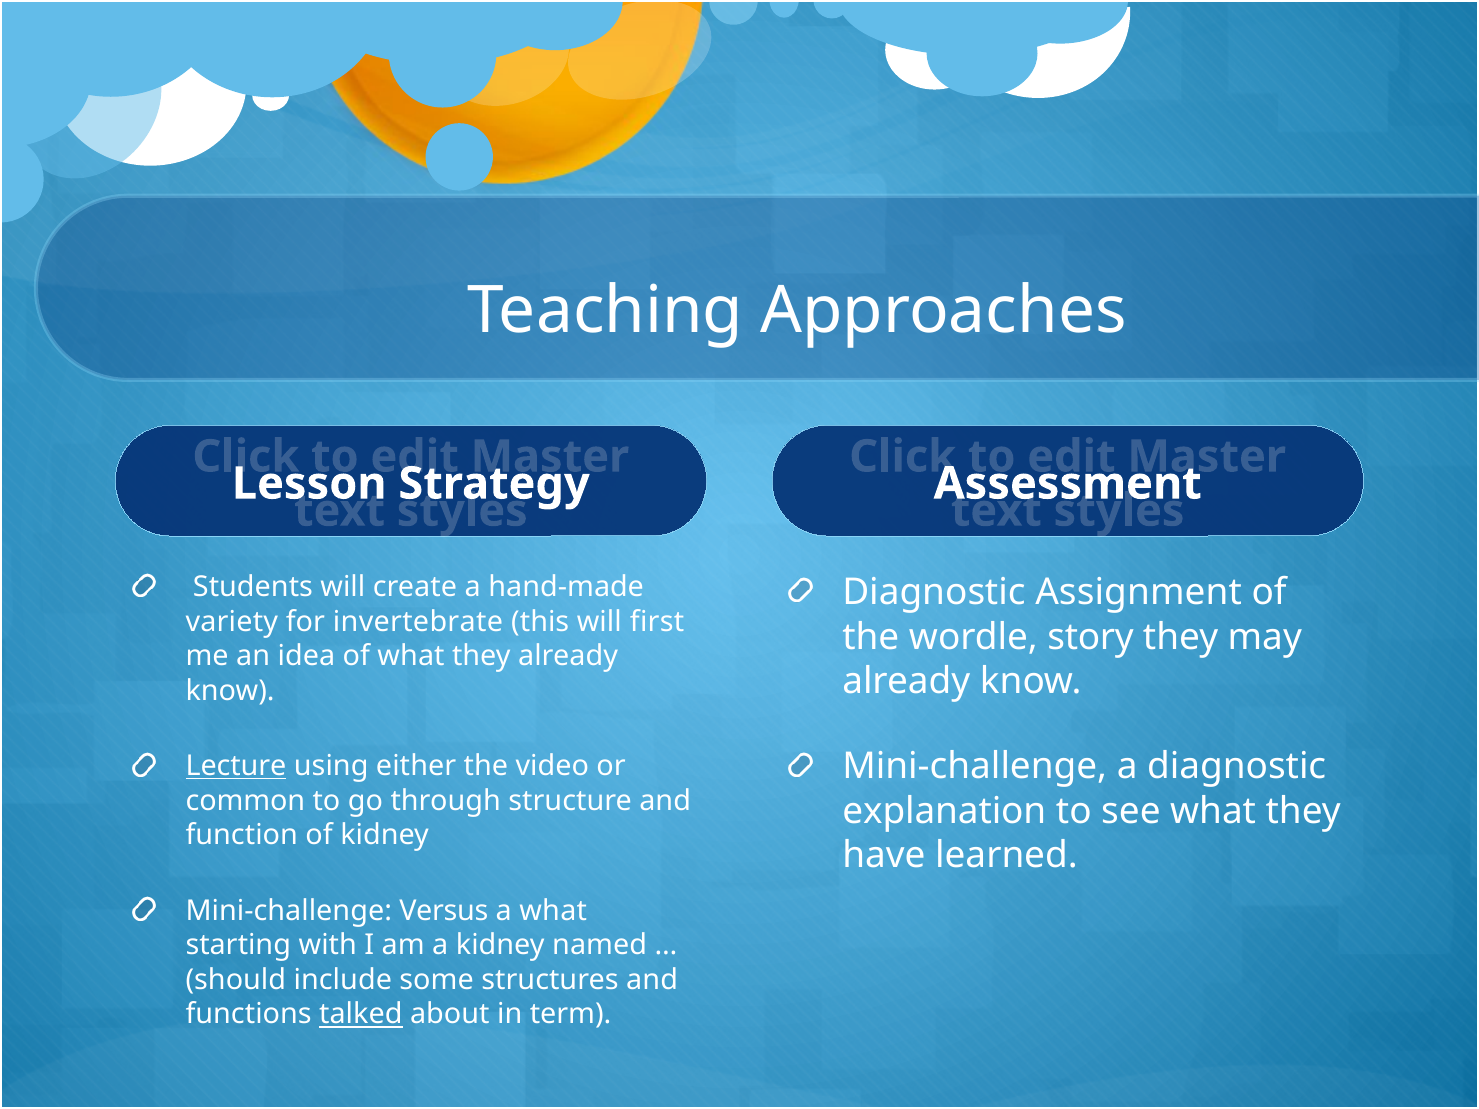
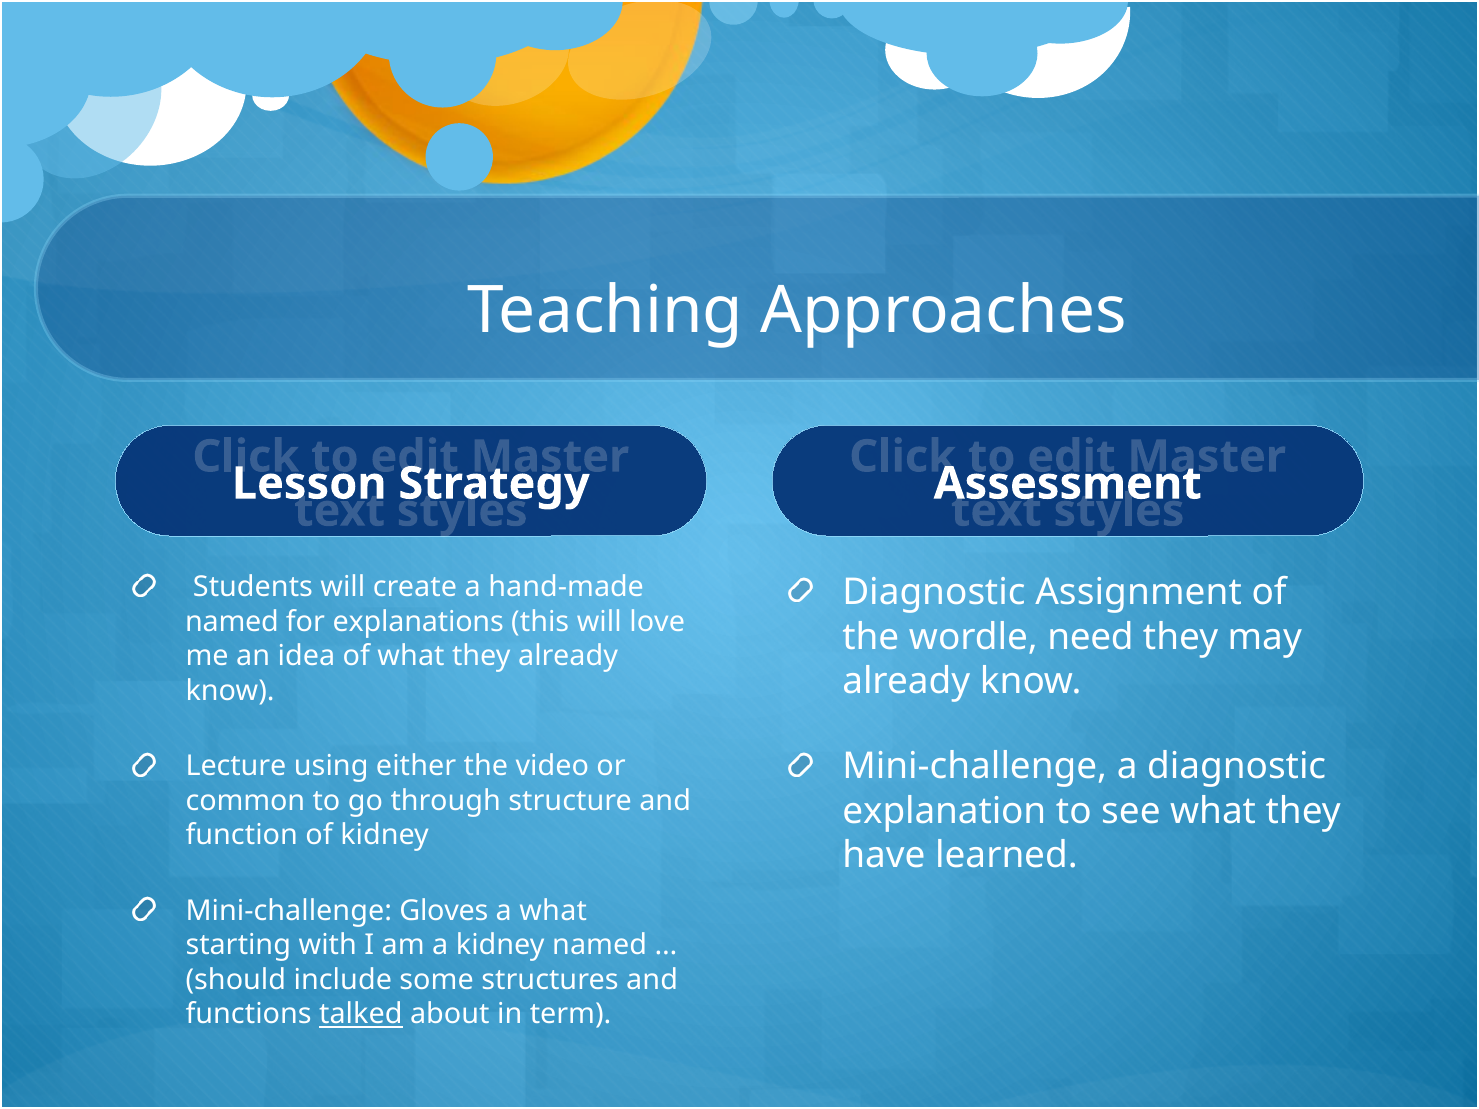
variety: variety -> named (232, 622)
invertebrate: invertebrate -> explanations (418, 622)
first: first -> love (657, 622)
story: story -> need (1091, 637)
Lecture underline: present -> none (236, 766)
Versus: Versus -> Gloves (444, 911)
